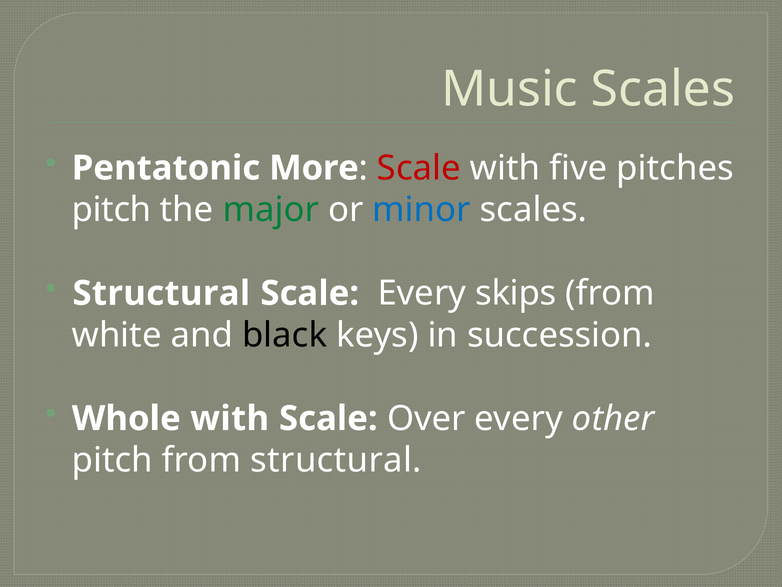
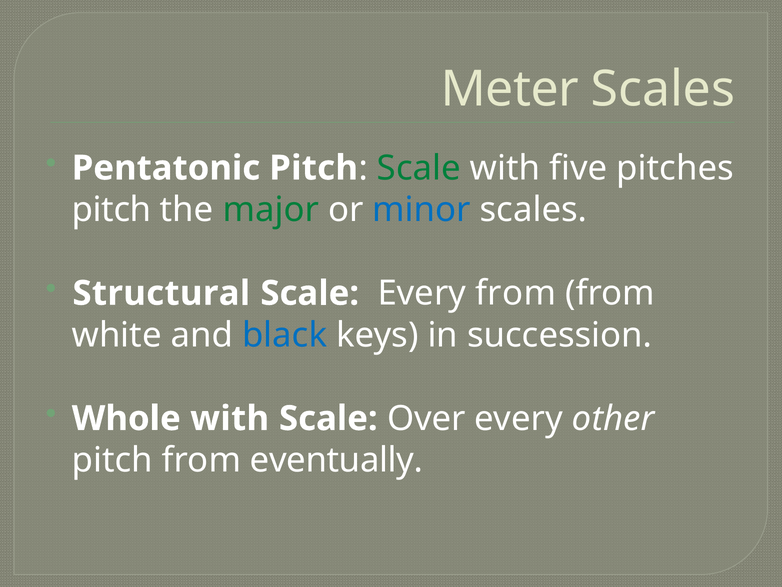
Music: Music -> Meter (510, 89)
Pentatonic More: More -> Pitch (314, 168)
Scale colour: red -> green (419, 168)
Every skips: skips -> from (516, 293)
black colour: black -> blue (285, 335)
from structural: structural -> eventually (336, 460)
